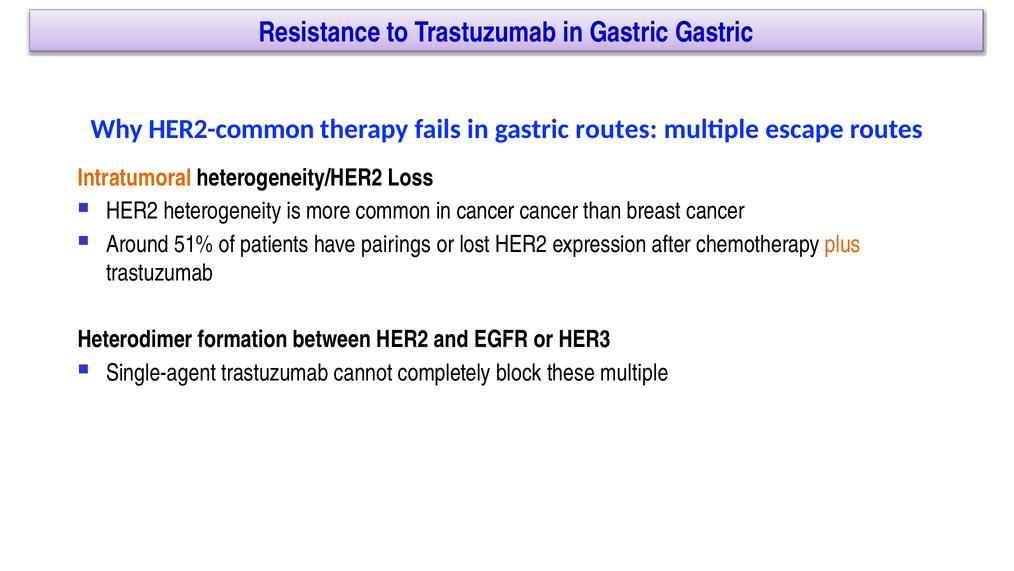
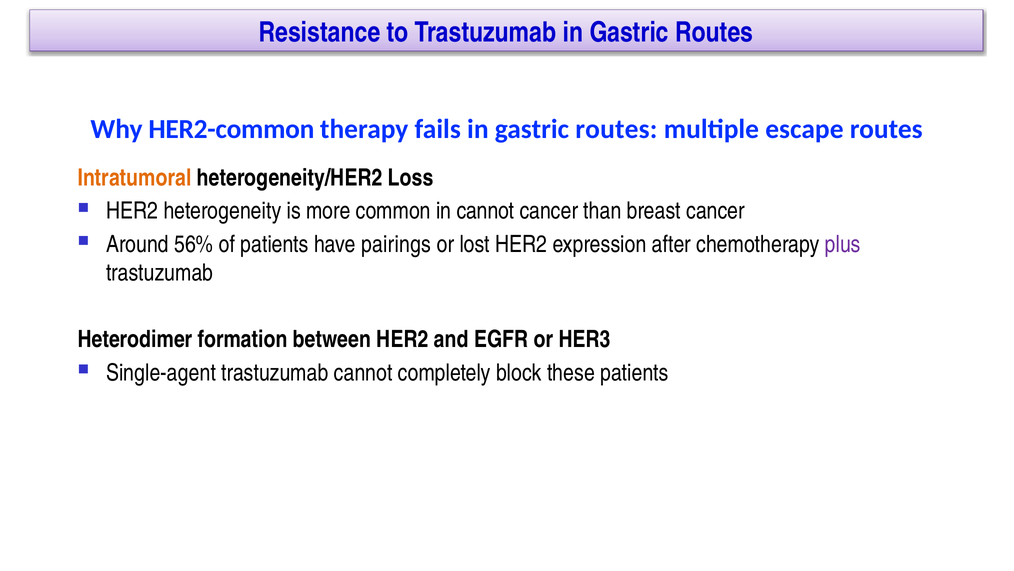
Trastuzumab in Gastric Gastric: Gastric -> Routes (714, 32)
in cancer: cancer -> cannot (486, 211)
51%: 51% -> 56% (194, 244)
plus colour: orange -> purple (843, 244)
these multiple: multiple -> patients (634, 373)
